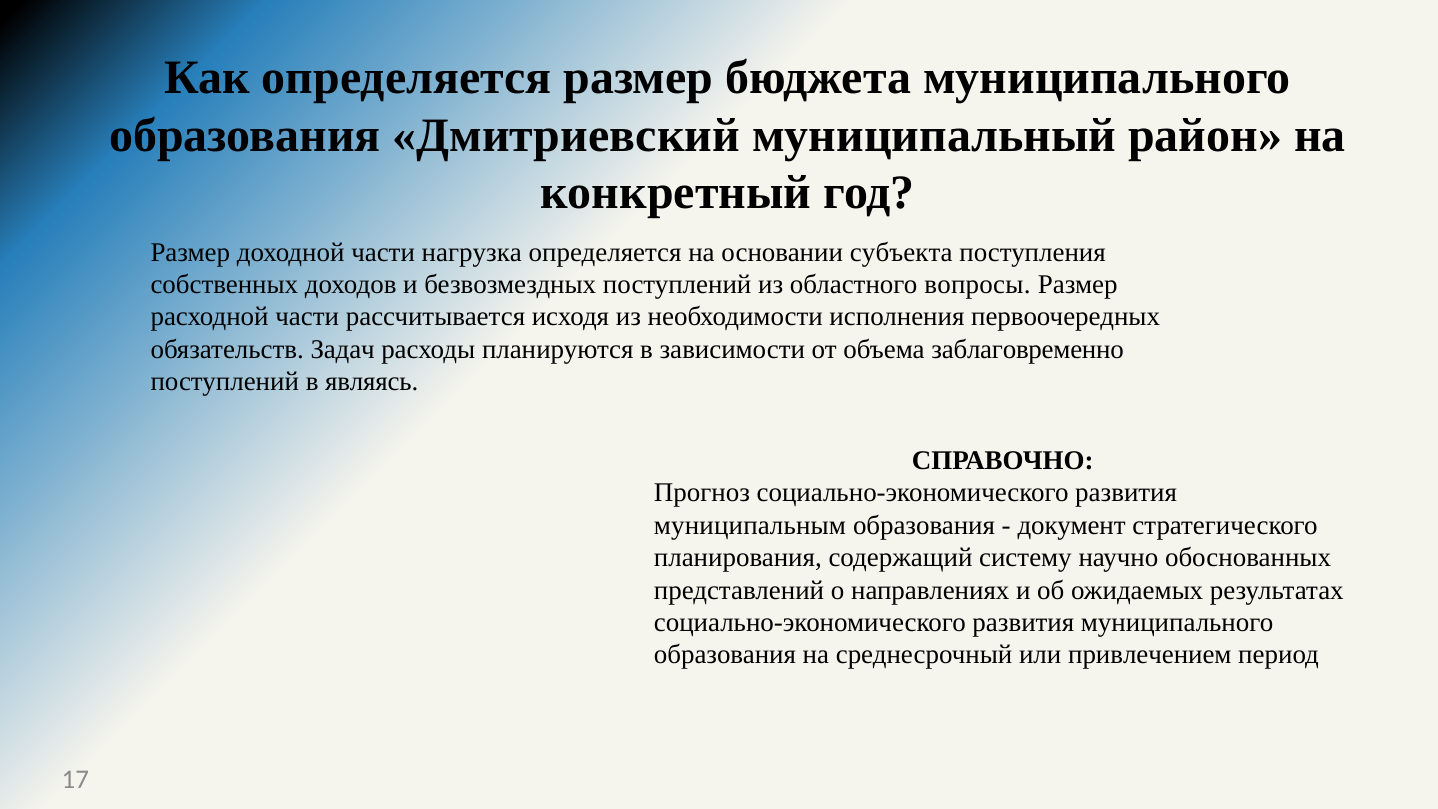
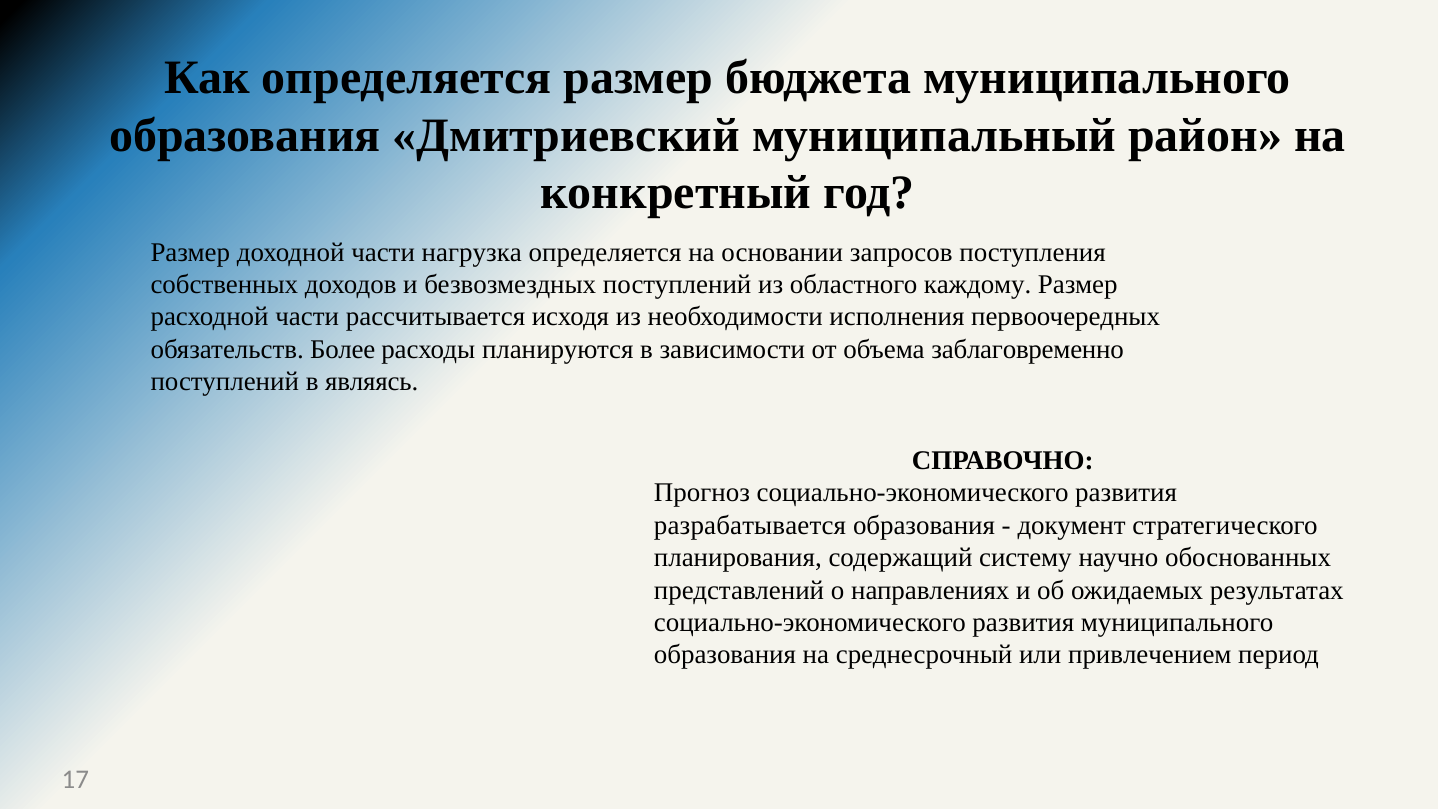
субъекта: субъекта -> запросов (901, 252)
вопросы: вопросы -> каждому (978, 285)
Задач: Задач -> Более (343, 349)
муниципальным: муниципальным -> разрабатывается (750, 525)
